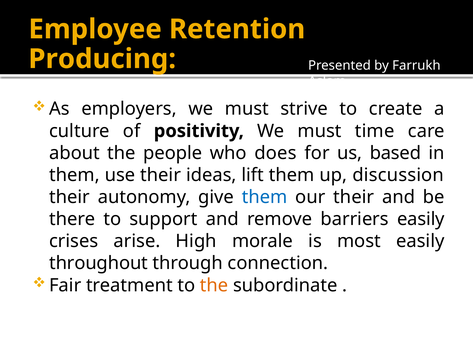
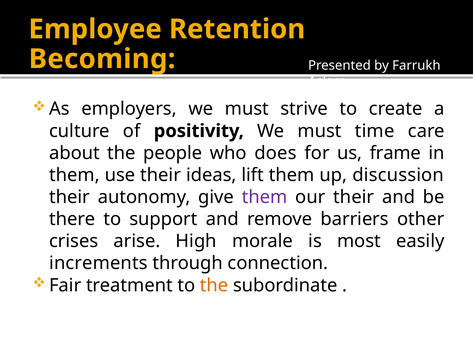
Producing: Producing -> Becoming (102, 59)
based: based -> frame (395, 153)
them colour: blue -> purple (265, 197)
barriers easily: easily -> other (421, 219)
throughout: throughout -> increments (98, 263)
